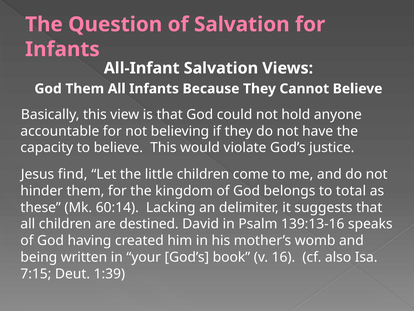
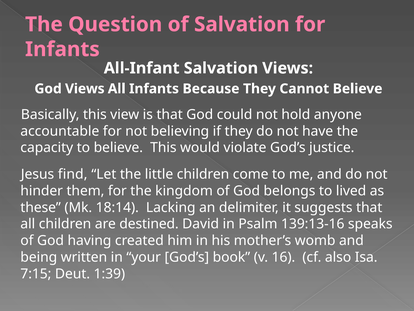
God Them: Them -> Views (85, 89)
total: total -> lived (351, 191)
60:14: 60:14 -> 18:14 (117, 207)
